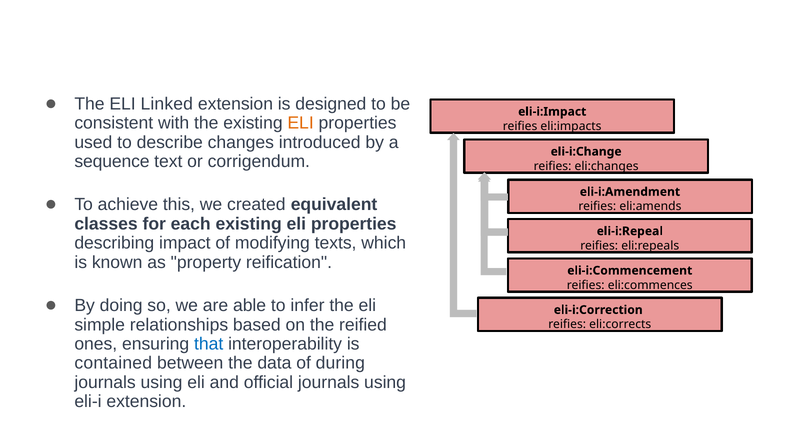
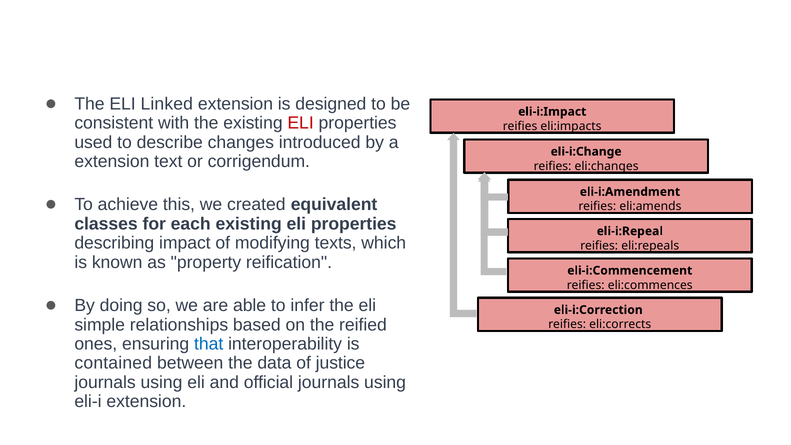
ELI colour: orange -> red (301, 123)
sequence: sequence -> extension (112, 161)
during: during -> justice (340, 363)
